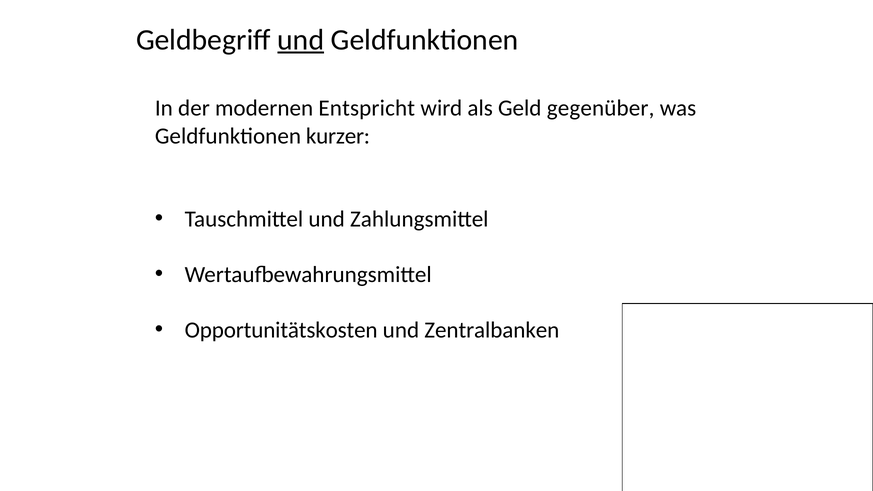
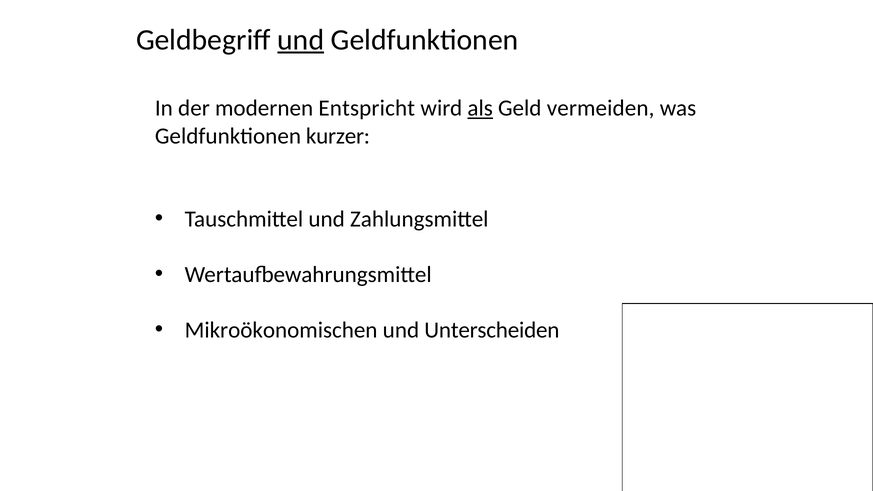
als underline: none -> present (480, 108)
gegenüber: gegenüber -> vermeiden (601, 108)
Opportunitätskosten: Opportunitätskosten -> Mikroökonomischen (281, 330)
Zentralbanken: Zentralbanken -> Unterscheiden (492, 330)
